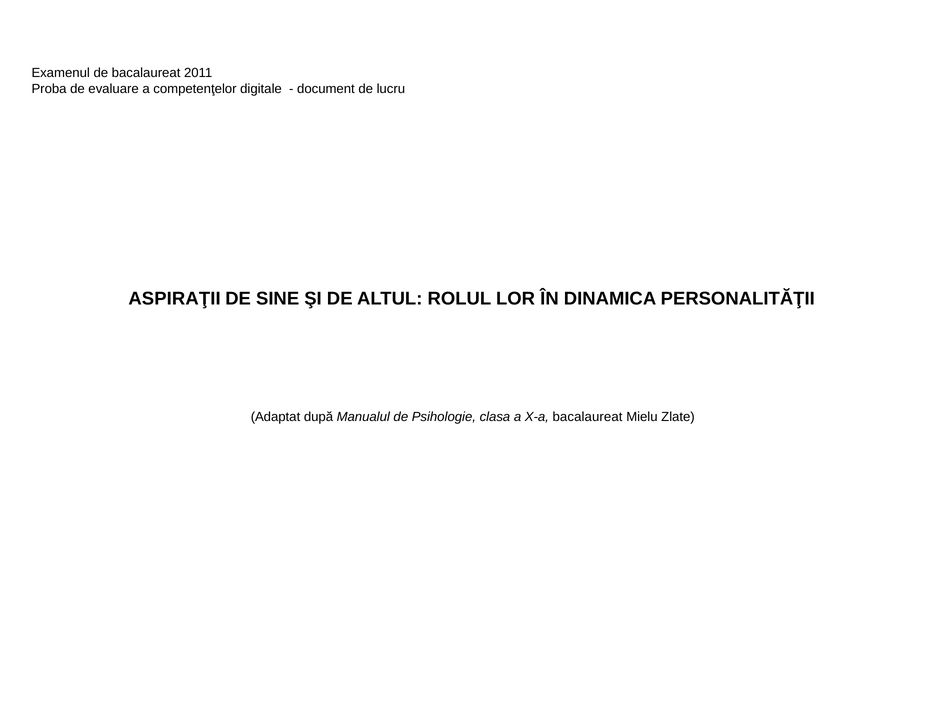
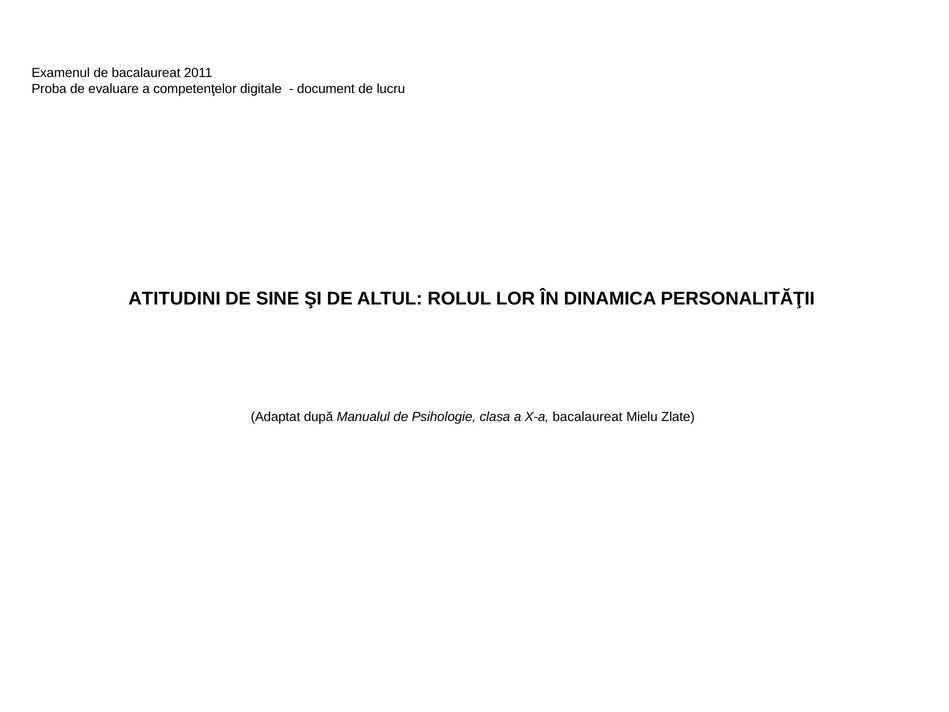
ASPIRAŢII: ASPIRAŢII -> ATITUDINI (175, 299)
